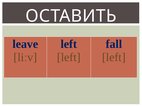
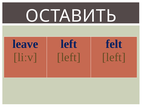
fall: fall -> felt (114, 44)
